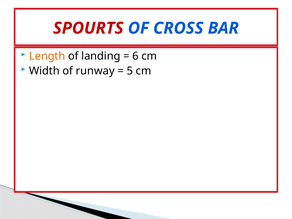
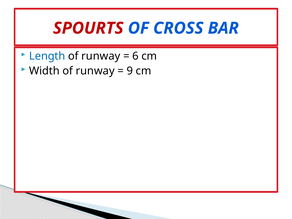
Length colour: orange -> blue (47, 56)
landing: landing -> runway (101, 56)
5: 5 -> 9 (130, 71)
